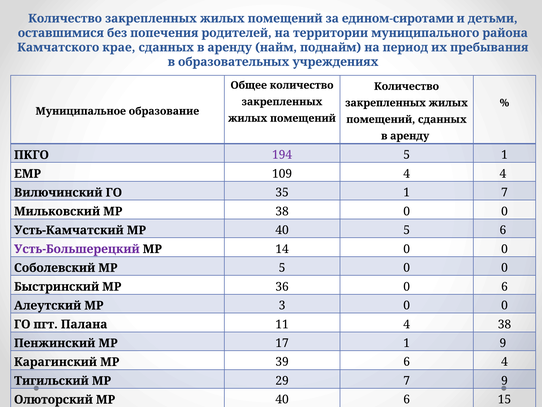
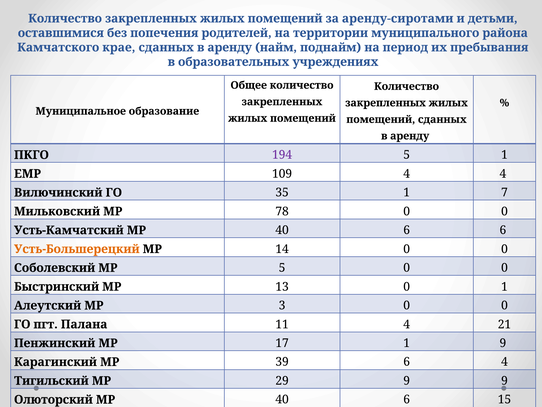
едином-сиротами: едином-сиротами -> аренду-сиротами (398, 18)
МР 38: 38 -> 78 (282, 211)
Усть-Камчатский МР 40 5: 5 -> 6 (407, 230)
Усть-Большерецкий colour: purple -> orange (77, 249)
36: 36 -> 13 (282, 286)
0 6: 6 -> 1 (504, 286)
4 38: 38 -> 21 (504, 324)
29 7: 7 -> 9 (407, 380)
